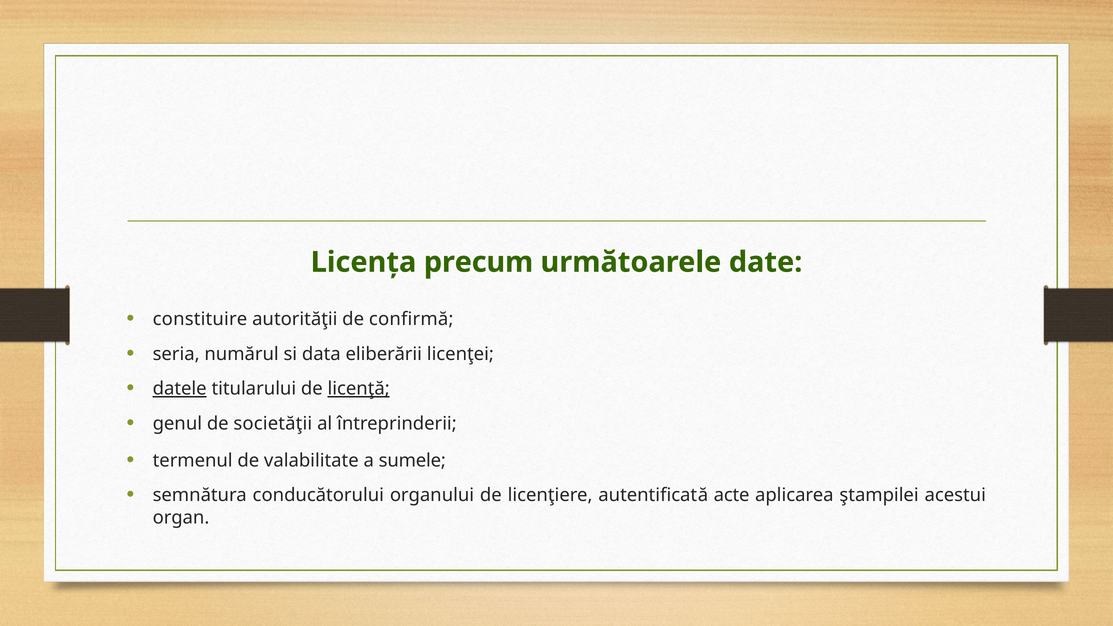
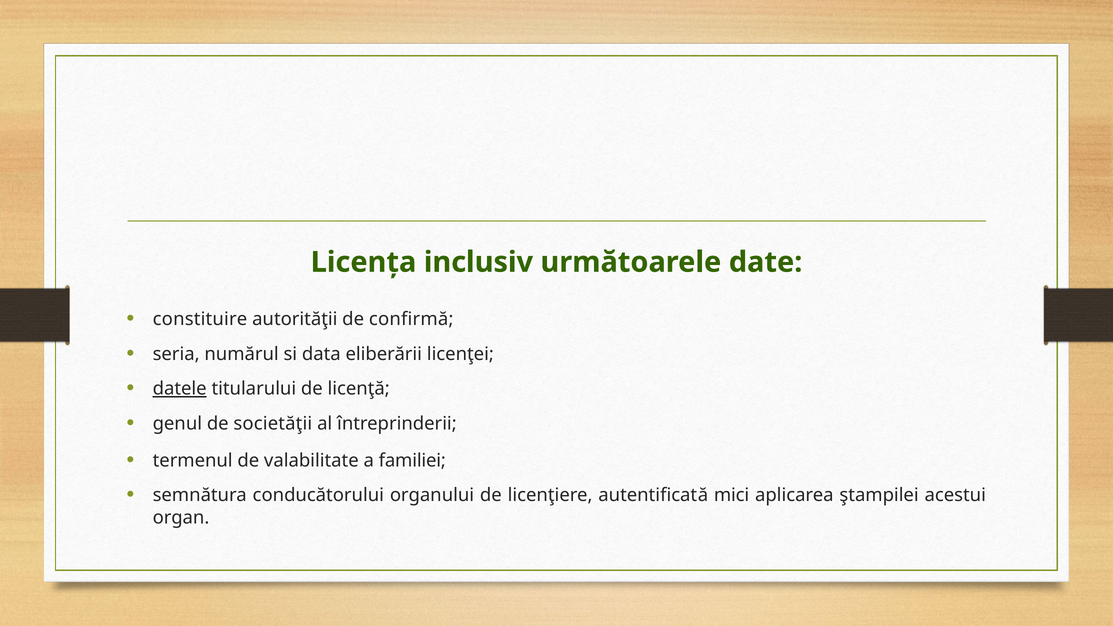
precum: precum -> inclusiv (478, 262)
licenţă underline: present -> none (359, 389)
sumele: sumele -> familiei (412, 461)
acte: acte -> mici (732, 495)
